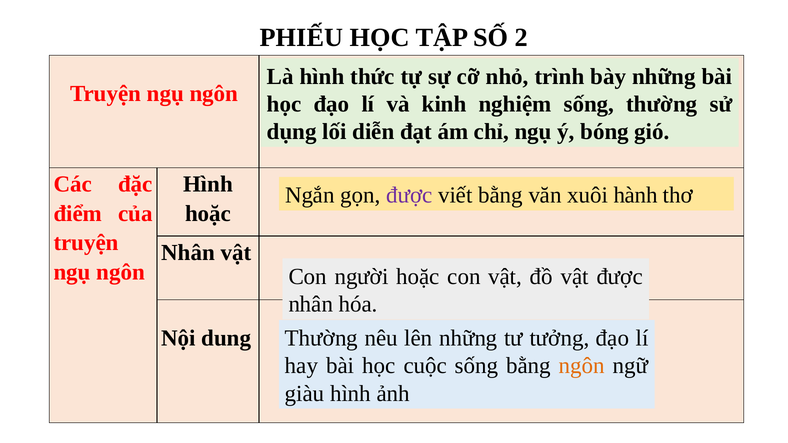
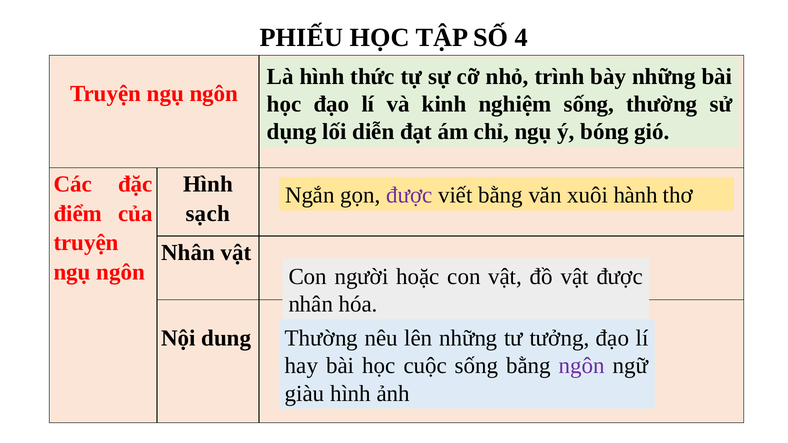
2: 2 -> 4 (522, 38)
hoặc: hoặc -> sạch (208, 214)
ngôn colour: orange -> purple (582, 366)
